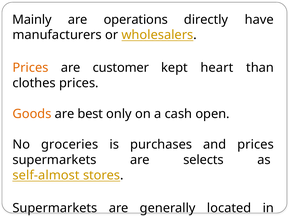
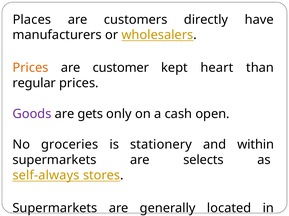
Mainly: Mainly -> Places (32, 20)
operations: operations -> customers (136, 20)
clothes: clothes -> regular (34, 83)
Goods colour: orange -> purple (32, 114)
best: best -> gets (90, 114)
purchases: purchases -> stationery (161, 145)
and prices: prices -> within (256, 145)
self-almost: self-almost -> self-always (46, 176)
